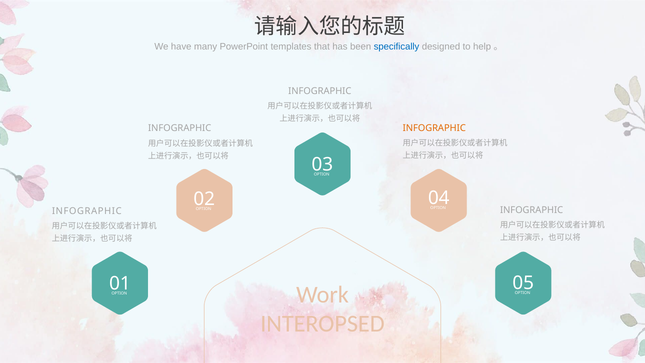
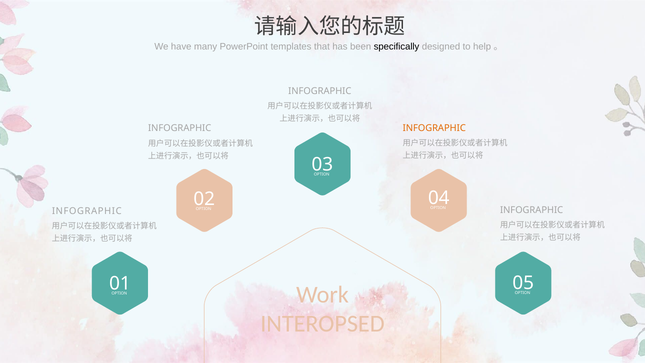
specifically colour: blue -> black (397, 47)
